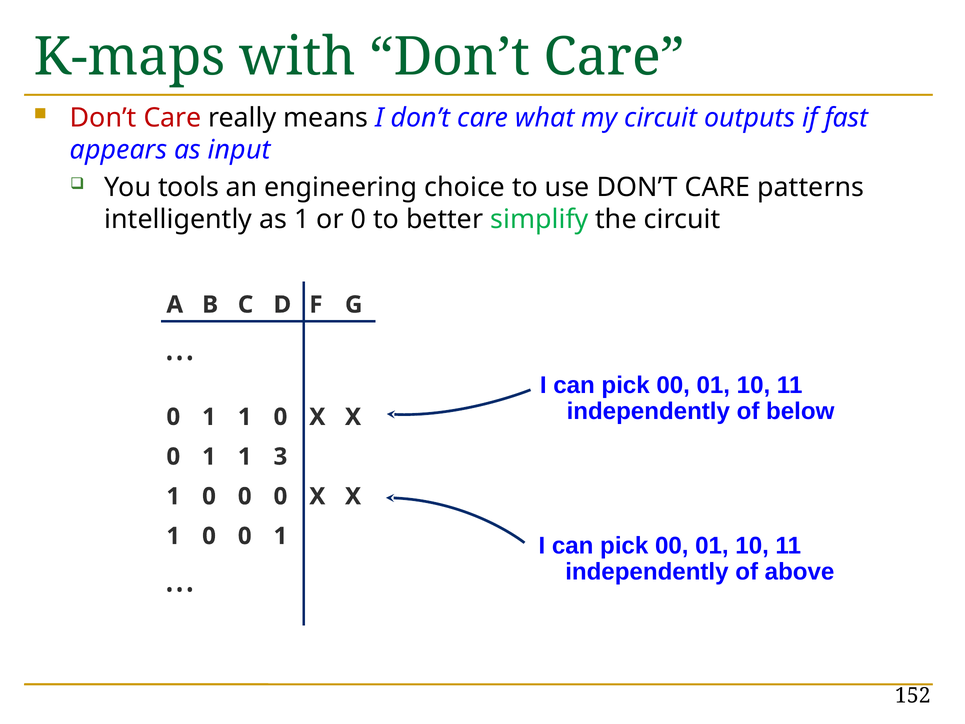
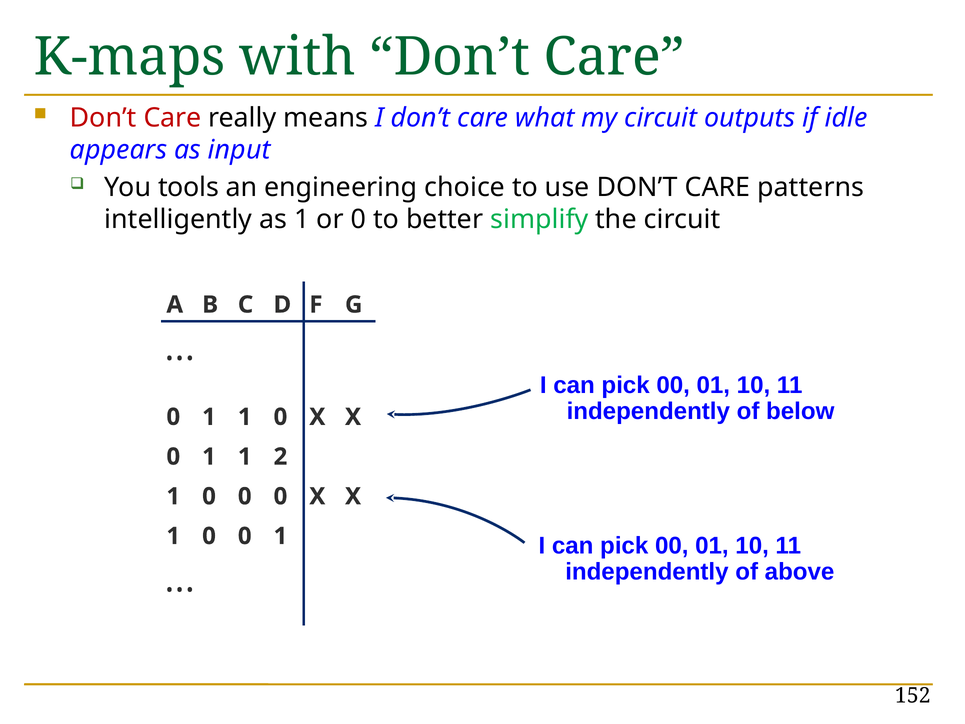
fast: fast -> idle (846, 118)
3: 3 -> 2 (280, 457)
